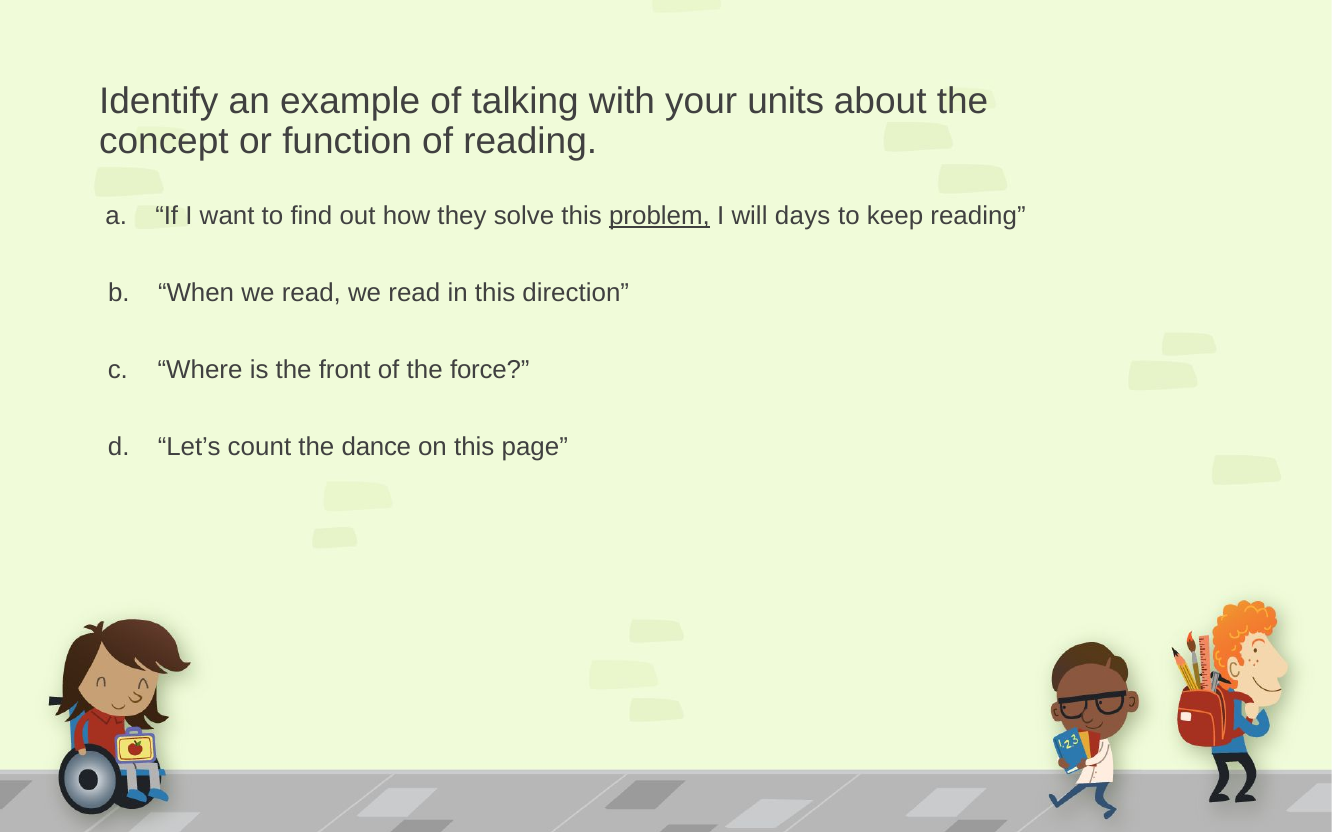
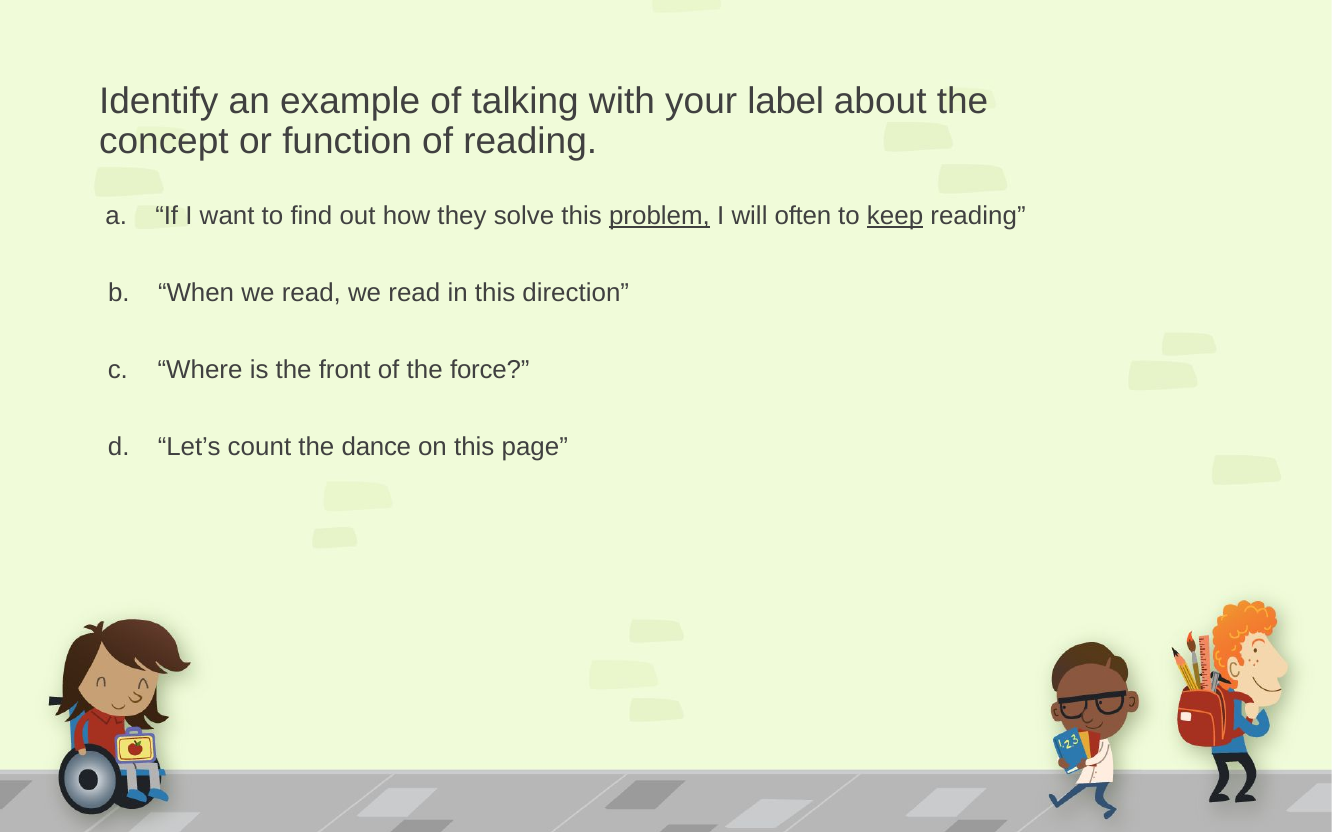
units: units -> label (786, 102)
days: days -> often (803, 216)
keep underline: none -> present (895, 216)
